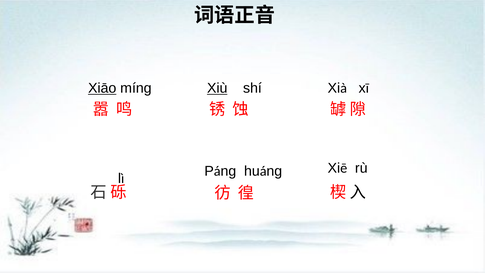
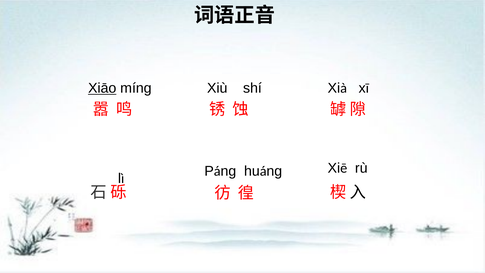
Xiù underline: present -> none (217, 88)
